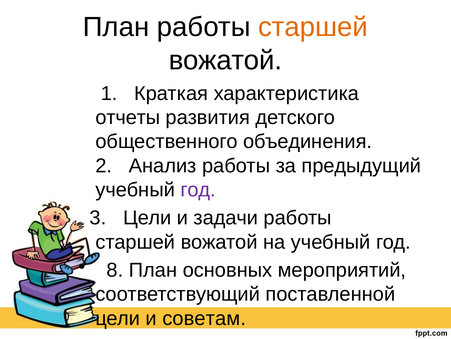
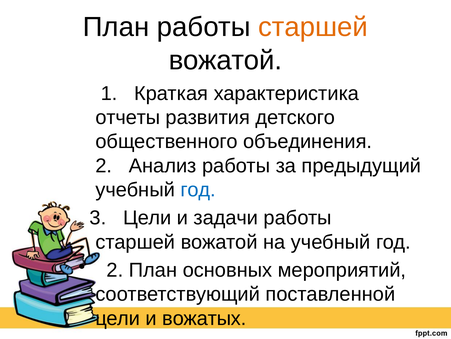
год colour: purple -> blue (198, 189)
8: 8 -> 2 (115, 270)
советам: советам -> вожатых (204, 318)
